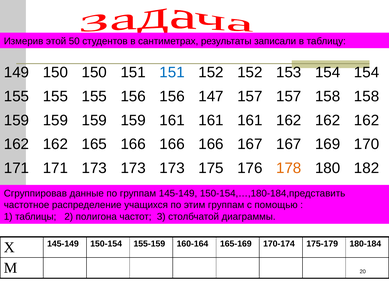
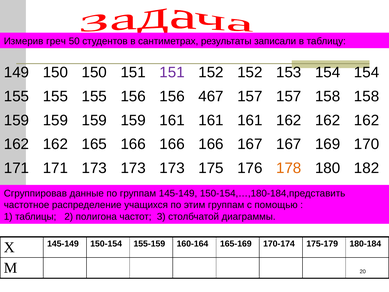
этой: этой -> греч (56, 41)
151 colour: blue -> purple (172, 72)
147: 147 -> 467 (211, 96)
